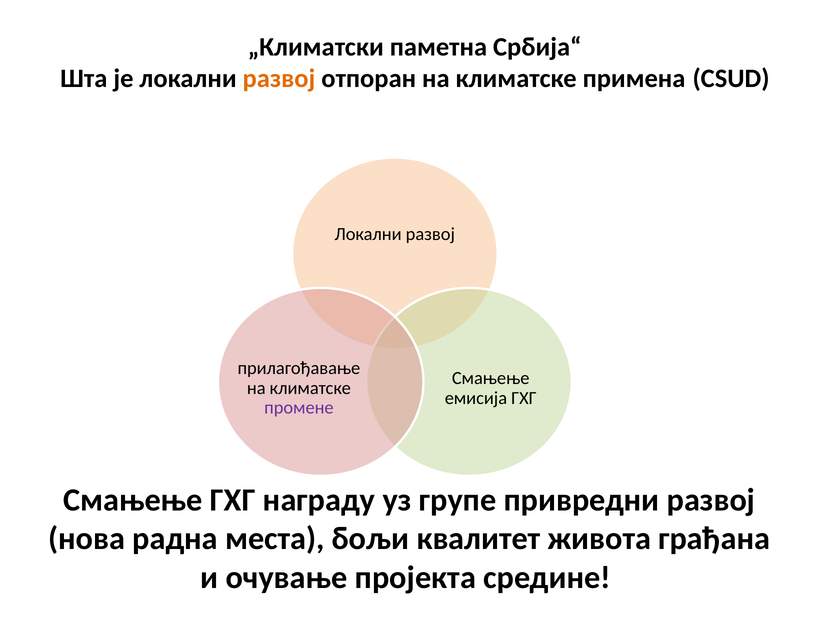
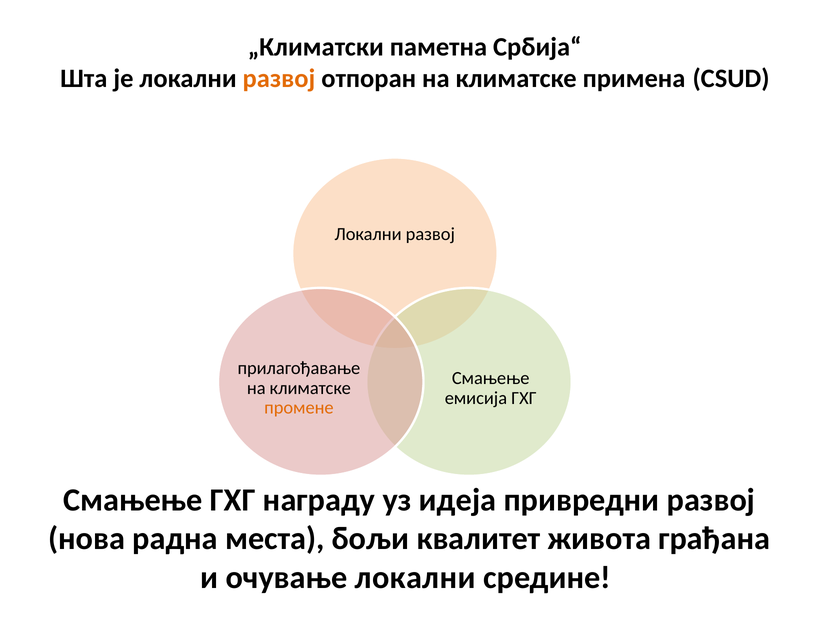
промене colour: purple -> orange (299, 408)
групе: групе -> идеја (458, 500)
очување пројекта: пројекта -> локални (415, 577)
